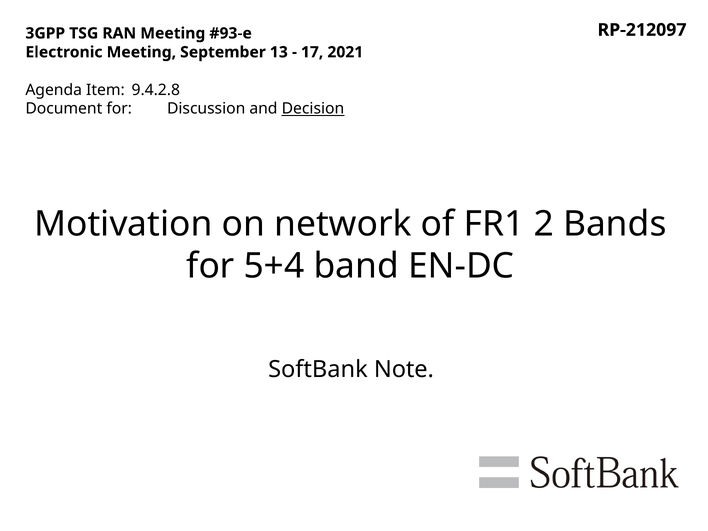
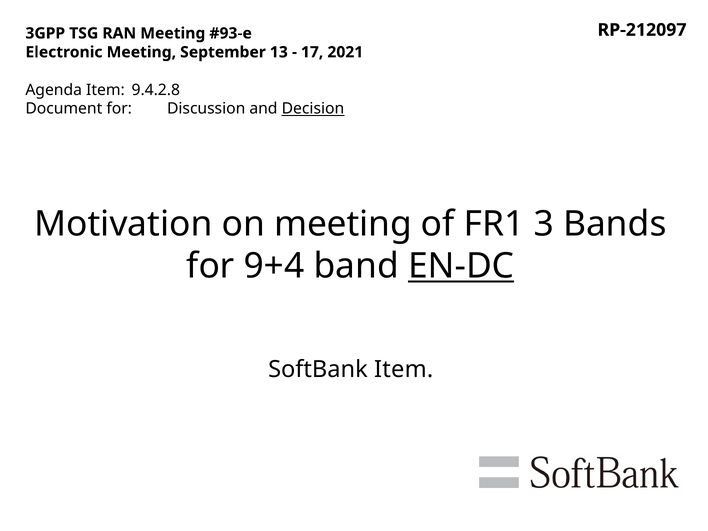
on network: network -> meeting (343, 224)
2: 2 -> 3 (544, 224)
5+4: 5+4 -> 9+4 (274, 266)
EN-DC underline: none -> present (461, 266)
SoftBank Note: Note -> Item (404, 369)
